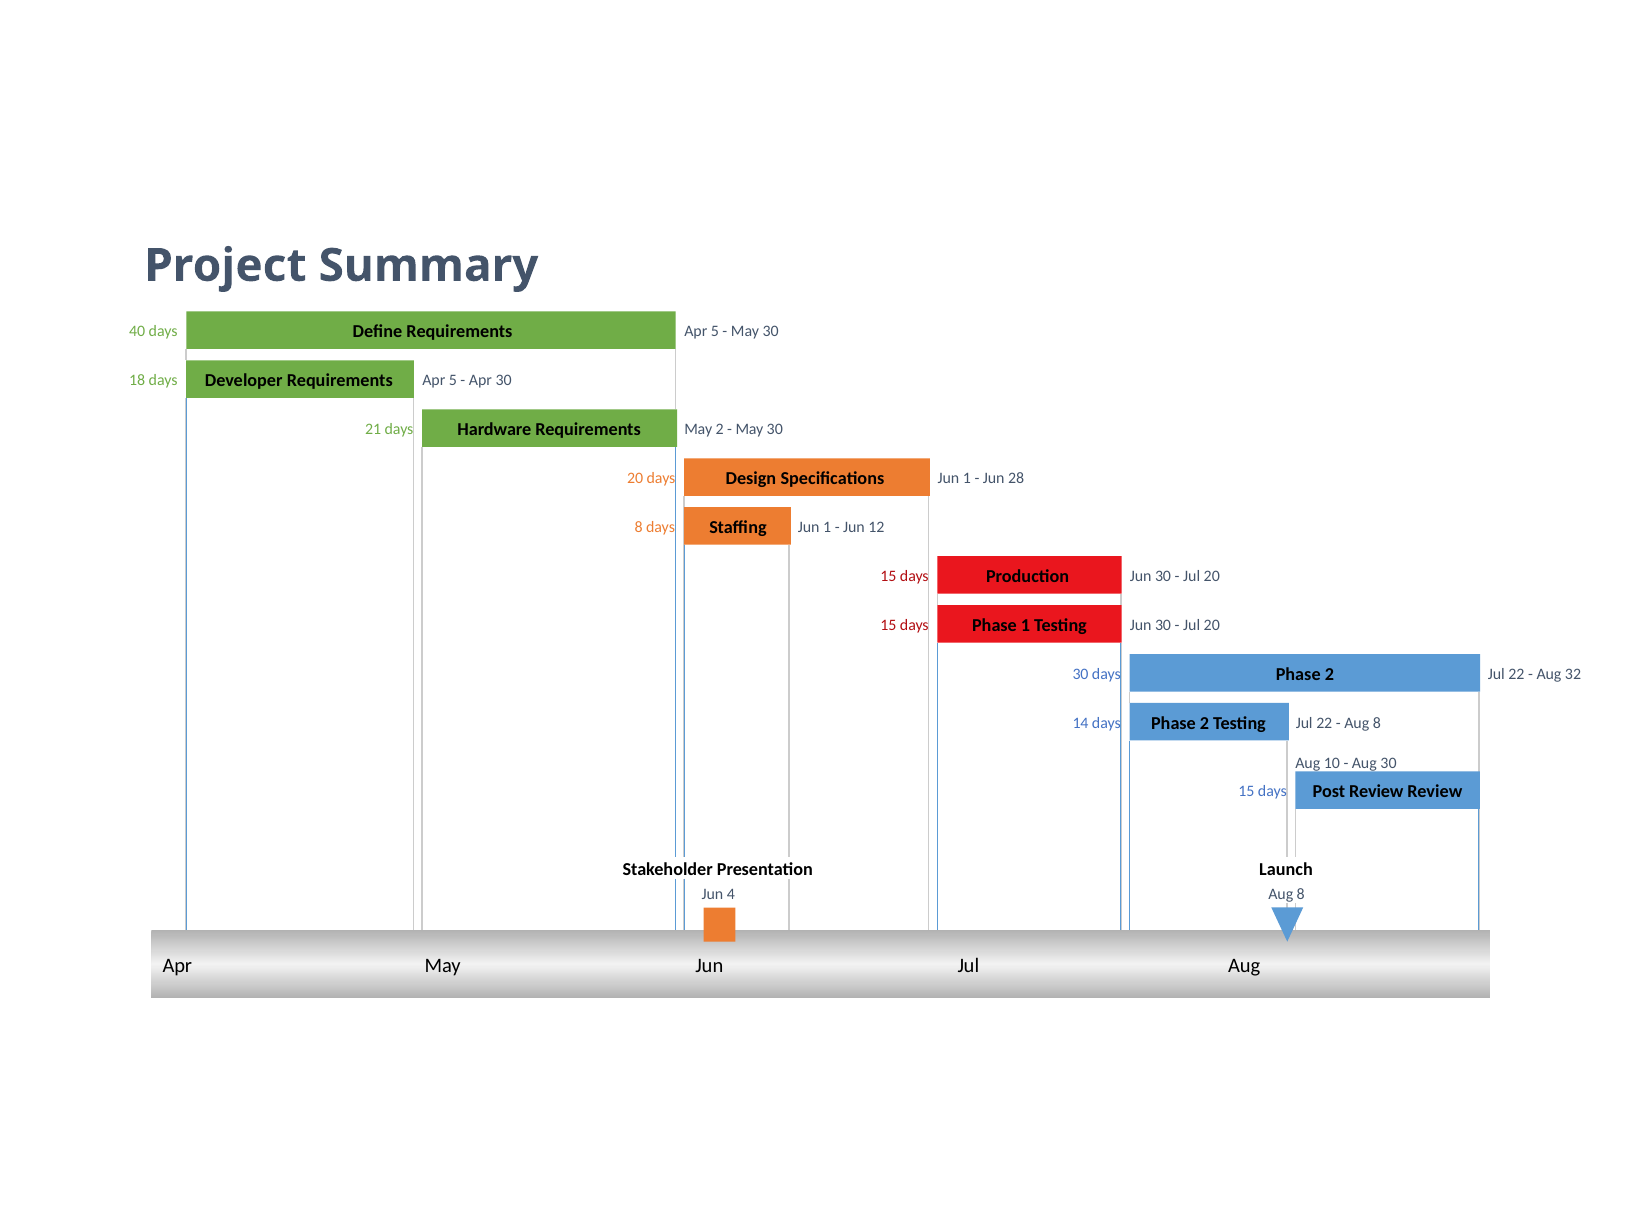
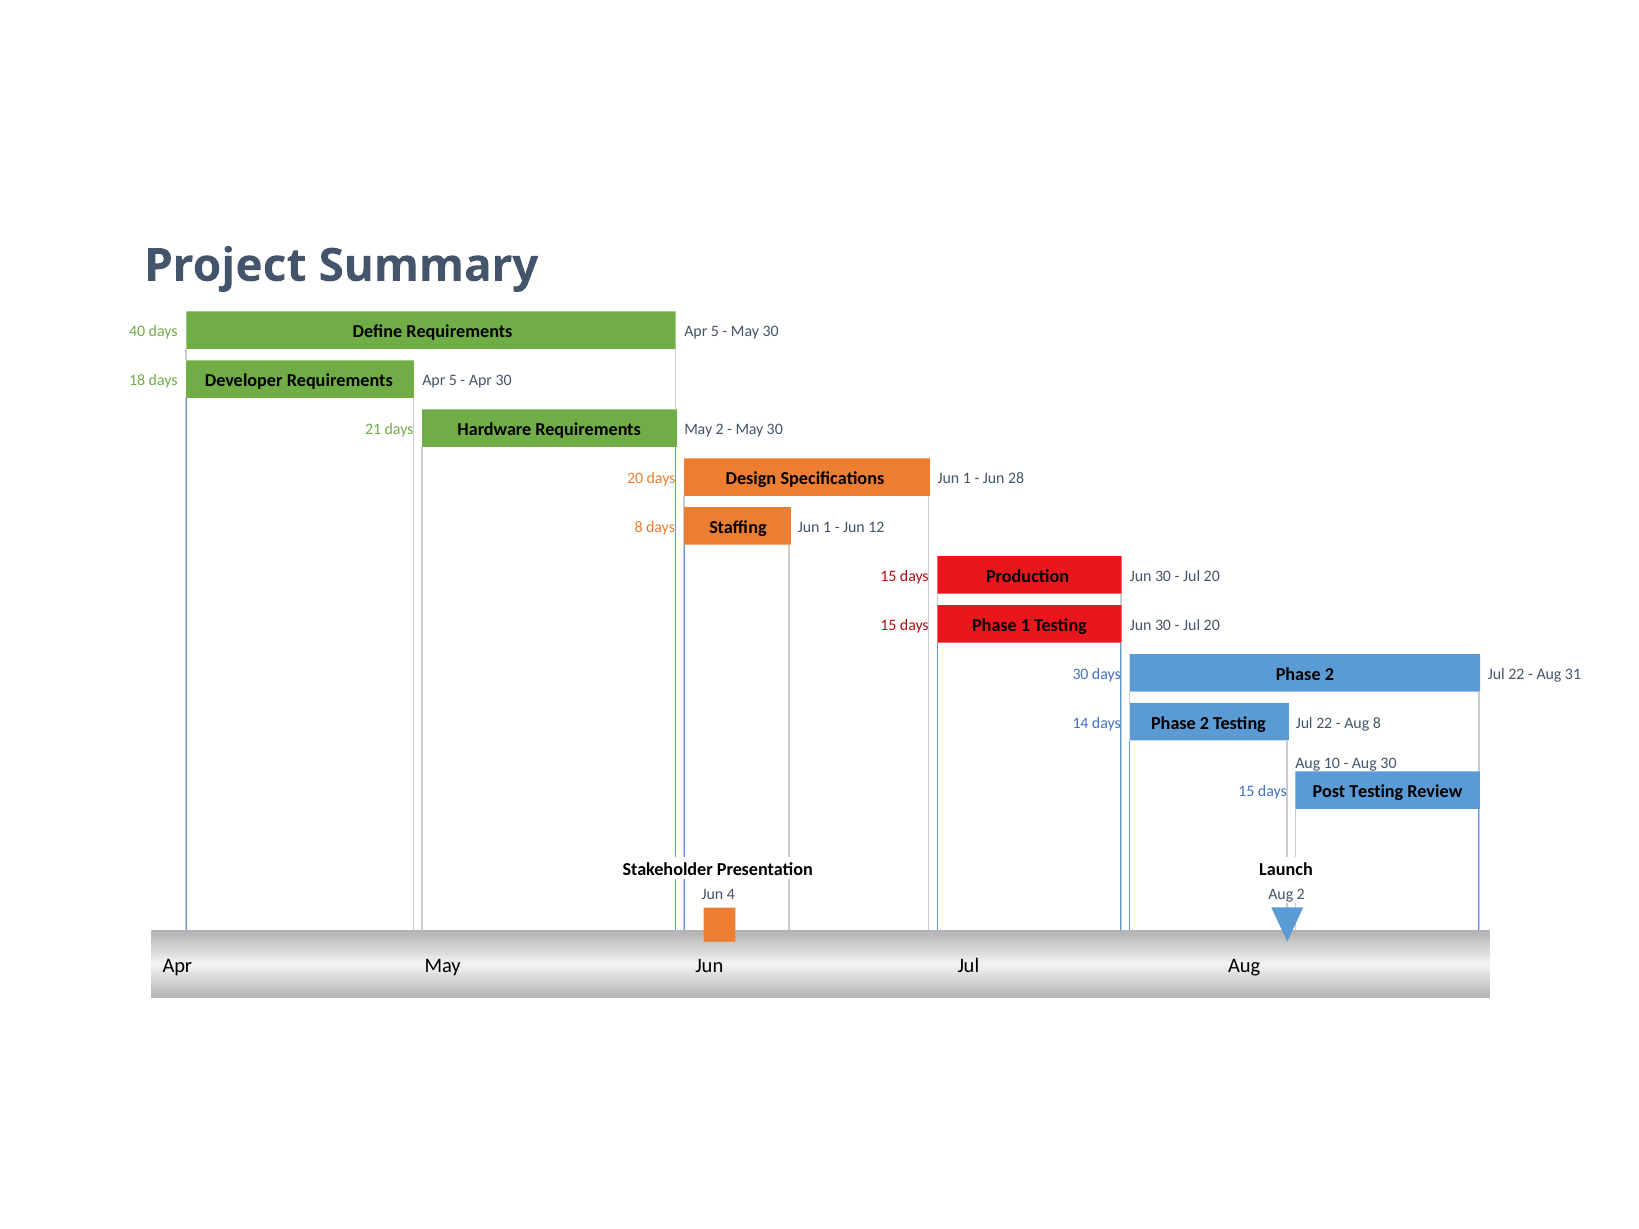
32: 32 -> 31 (1573, 674)
Post Review: Review -> Testing (1376, 792)
8: 8 -> 2 (1301, 895)
